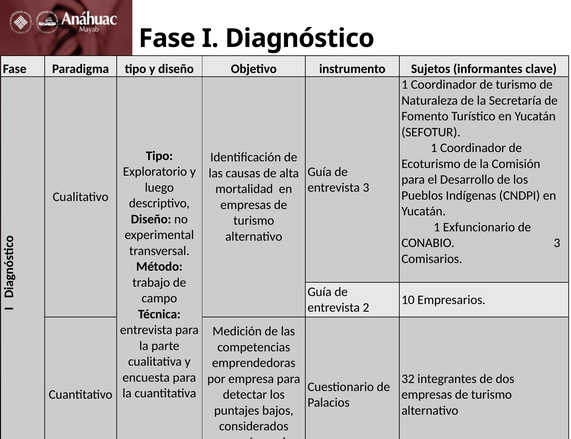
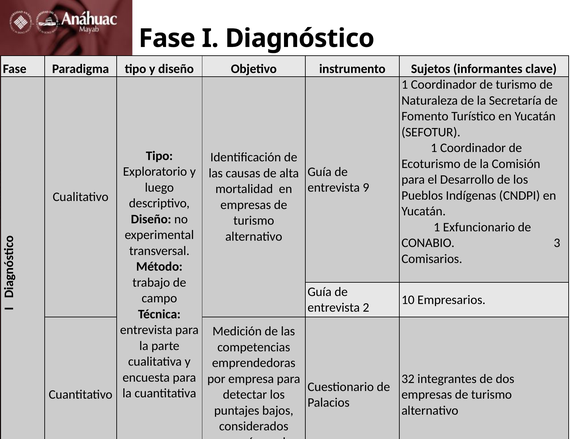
entrevista 3: 3 -> 9 (366, 187)
